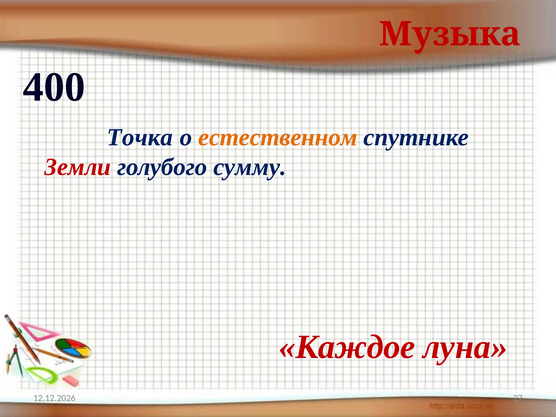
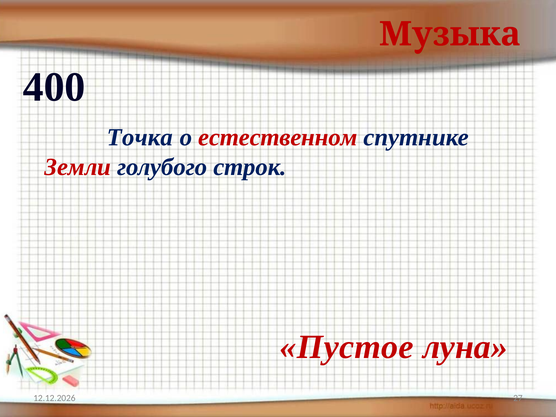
естественном colour: orange -> red (278, 137)
сумму: сумму -> строк (250, 167)
Каждое: Каждое -> Пустое (347, 347)
